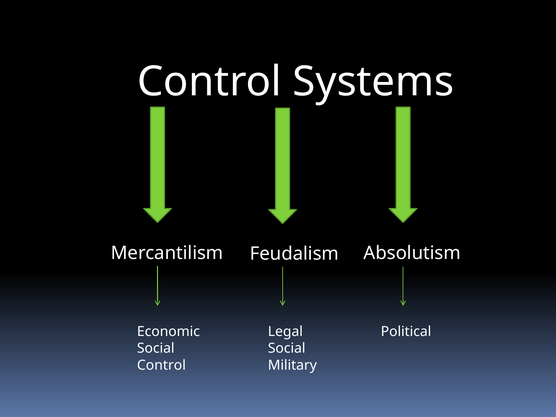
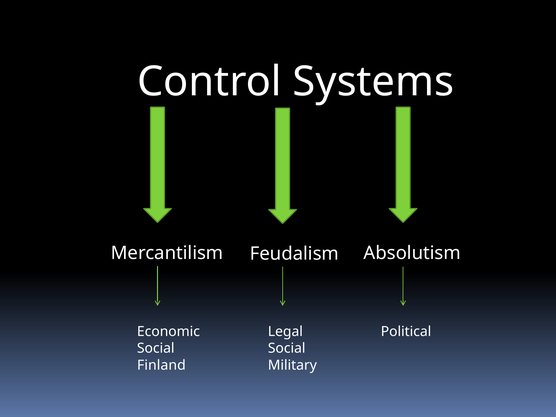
Control: Control -> Finland (161, 365)
